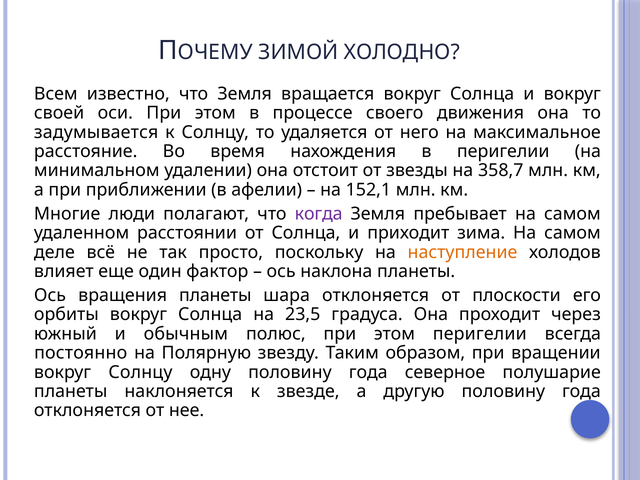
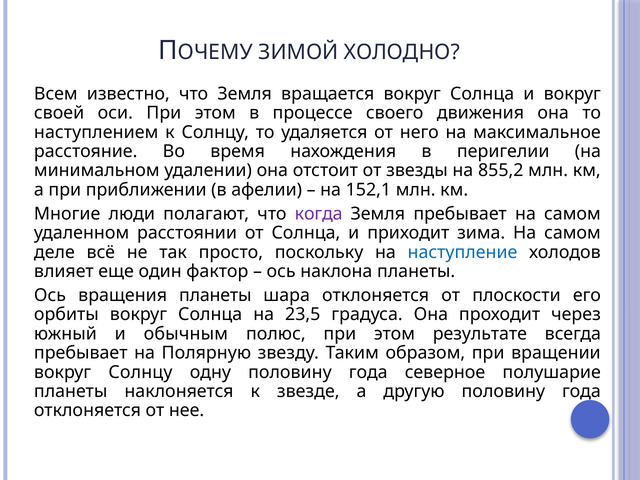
задумывается: задумывается -> наступлением (96, 132)
358,7: 358,7 -> 855,2 (501, 171)
наступление colour: orange -> blue (462, 252)
этом перигелии: перигелии -> результате (480, 334)
постоянно: постоянно -> пребывает (81, 353)
